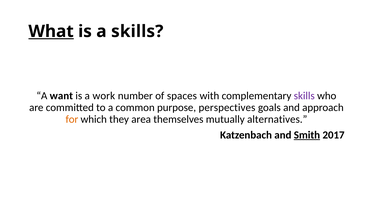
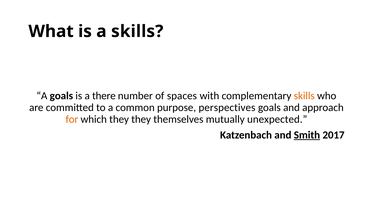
What underline: present -> none (51, 31)
A want: want -> goals (61, 96)
work: work -> there (104, 96)
skills colour: purple -> orange (304, 96)
they area: area -> they (141, 119)
alternatives: alternatives -> unexpected (277, 119)
